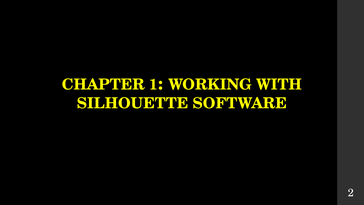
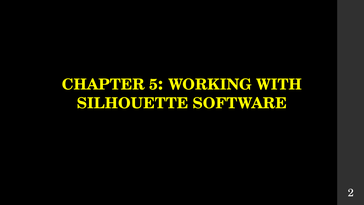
1: 1 -> 5 (153, 84)
